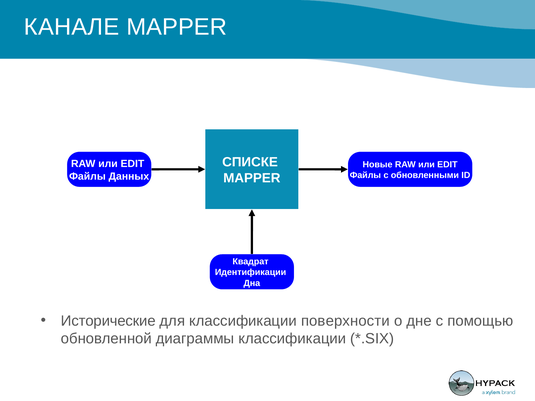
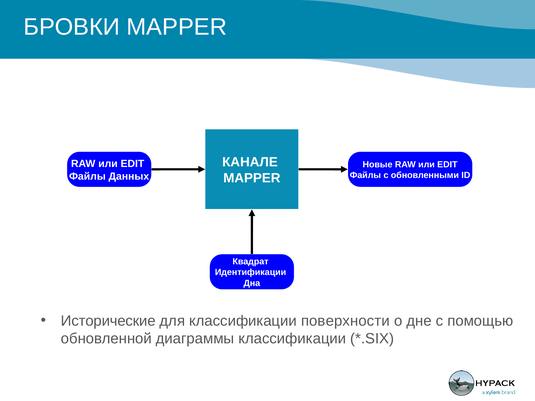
КАНАЛЕ: КАНАЛЕ -> БРОВКИ (72, 27)
СПИСКЕ: СПИСКЕ -> КАНАЛЕ (250, 162)
